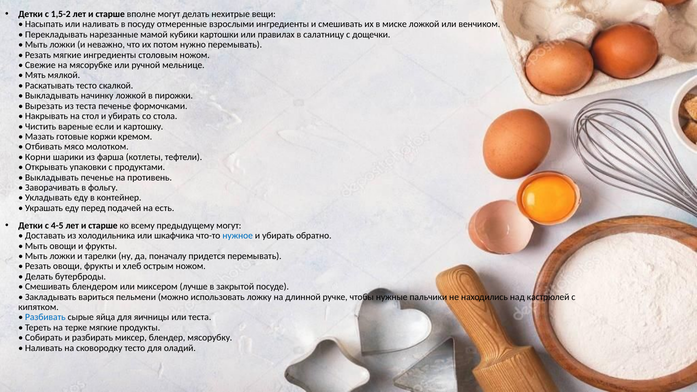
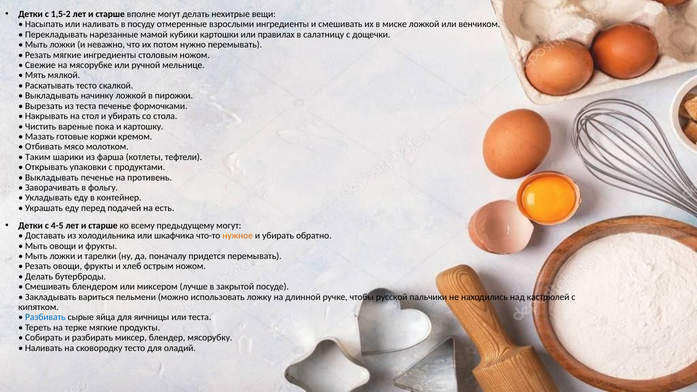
если: если -> пока (105, 126)
Корни: Корни -> Таким (38, 157)
нужное colour: blue -> orange (238, 236)
нужные: нужные -> русской (392, 297)
